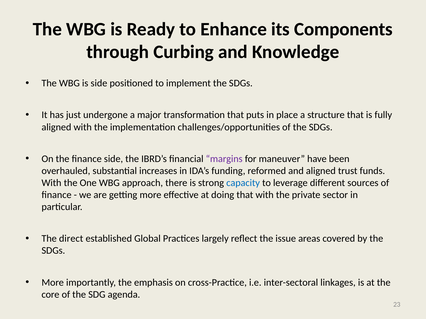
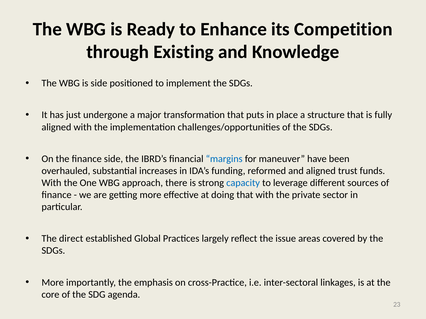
Components: Components -> Competition (343, 29)
Curbing: Curbing -> Existing (184, 52)
margins colour: purple -> blue (224, 159)
